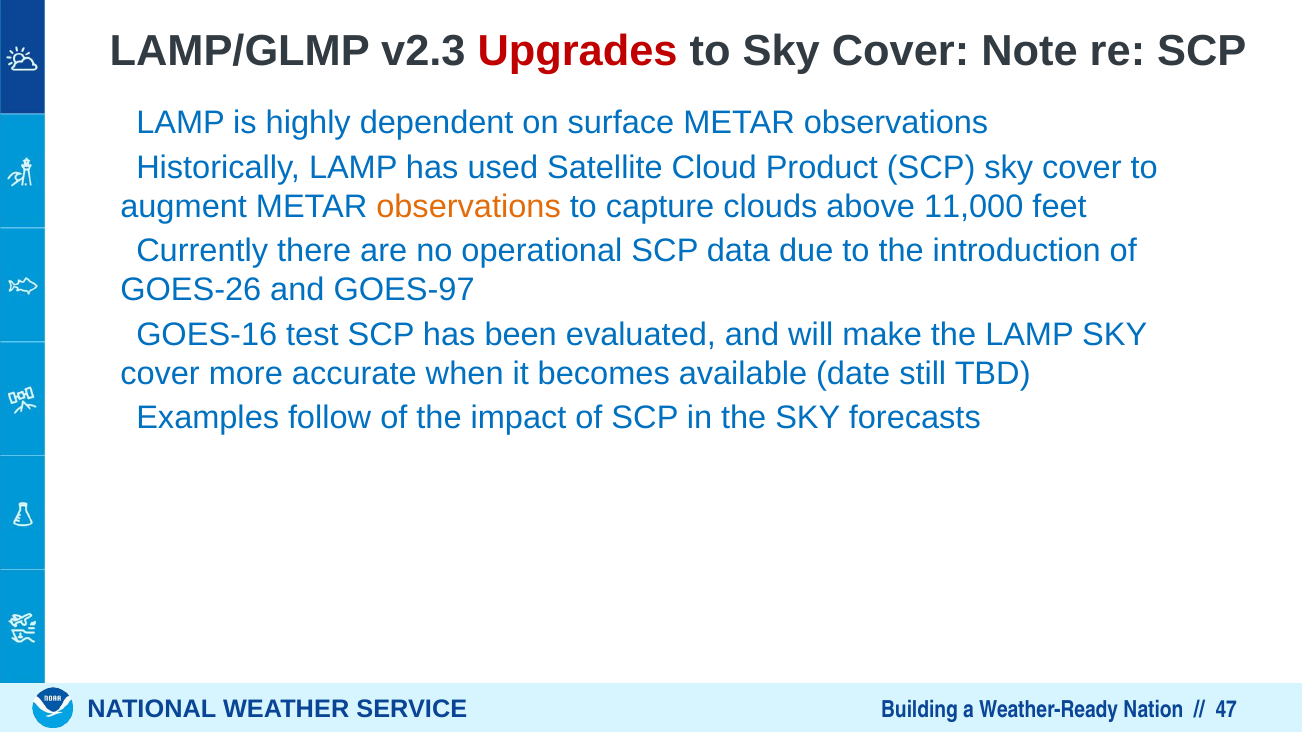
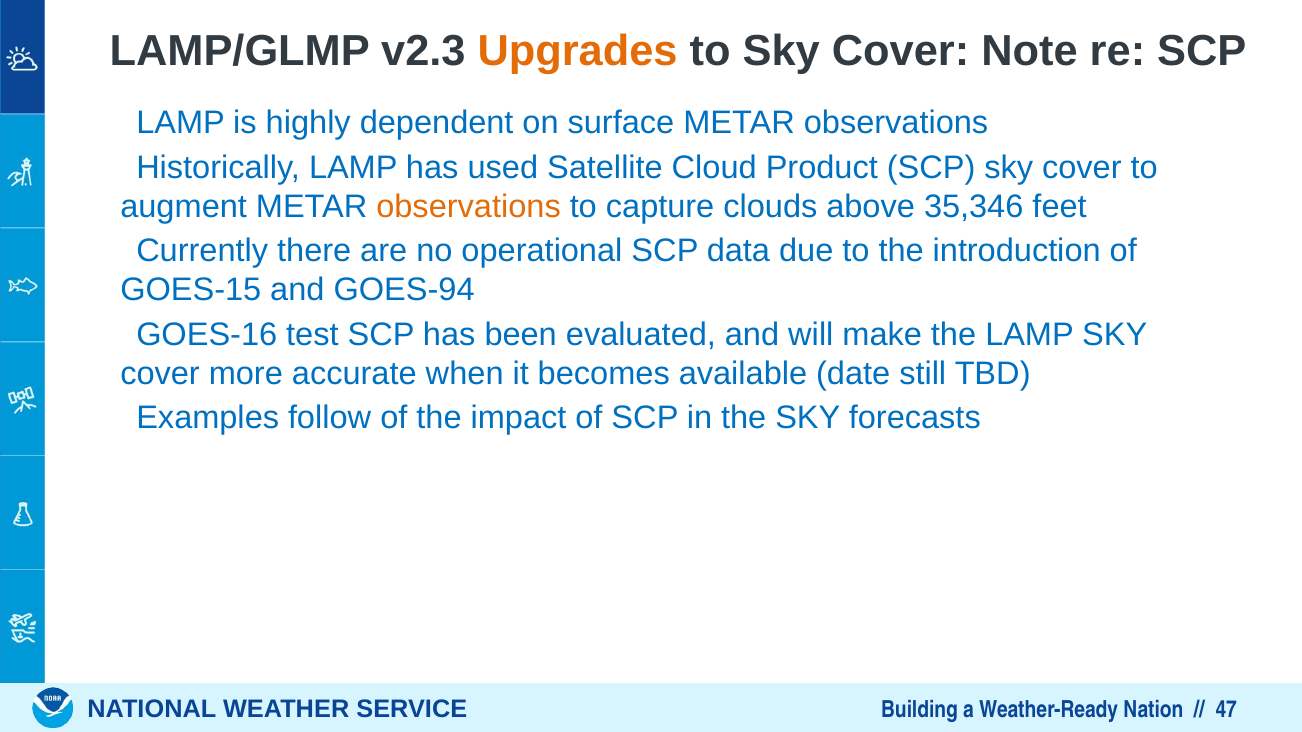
Upgrades colour: red -> orange (578, 51)
11,000: 11,000 -> 35,346 (974, 207)
GOES-26: GOES-26 -> GOES-15 (191, 290)
GOES-97: GOES-97 -> GOES-94 (404, 290)
